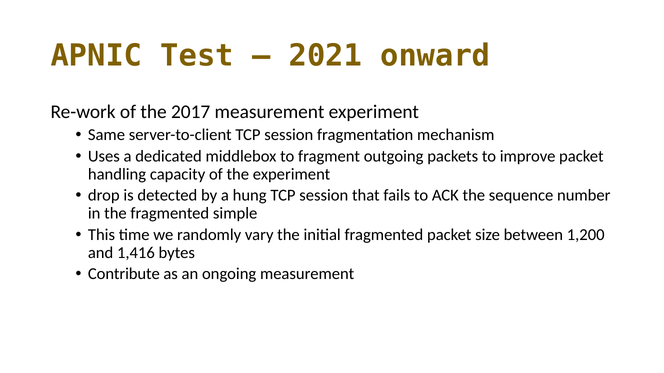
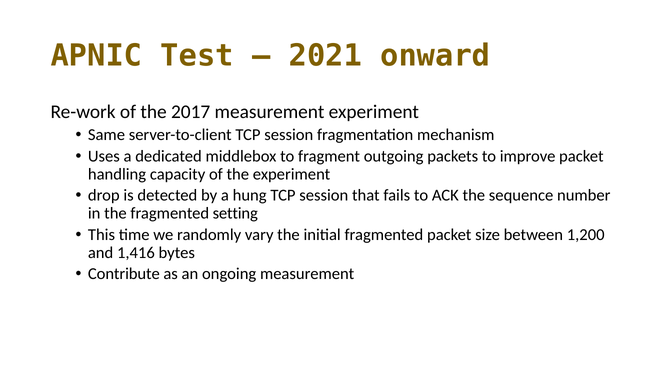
simple: simple -> setting (235, 214)
